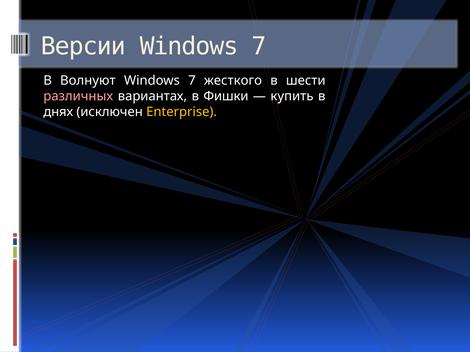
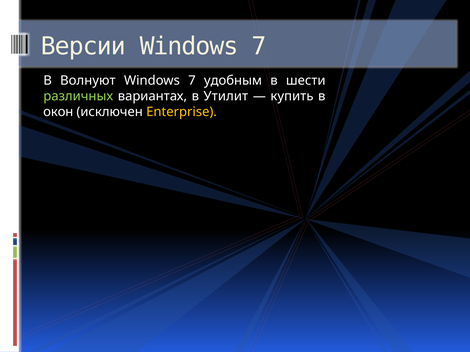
жесткого: жесткого -> удобным (233, 81)
различных colour: pink -> light green (78, 96)
Фишки: Фишки -> Утилит (226, 96)
днях: днях -> окон (58, 112)
